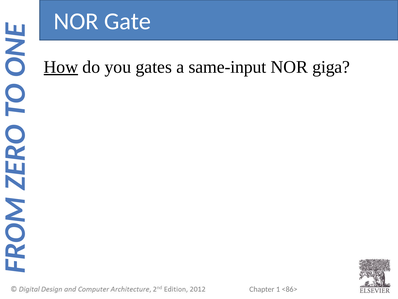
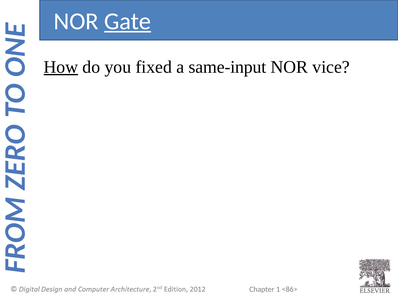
Gate underline: none -> present (128, 21)
gates: gates -> fixed (154, 67)
giga: giga -> vice (331, 67)
